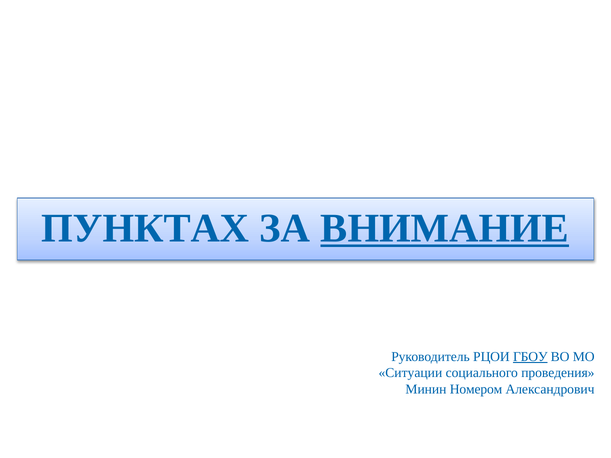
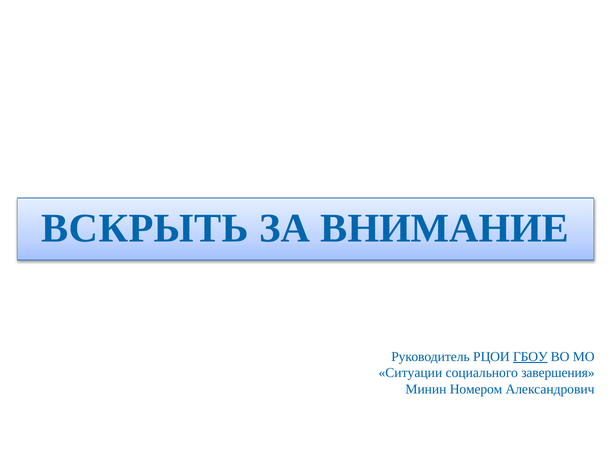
ПУНКТАХ: ПУНКТАХ -> ВСКРЫТЬ (145, 228)
ВНИМАНИЕ underline: present -> none (445, 228)
проведения: проведения -> завершения (558, 373)
